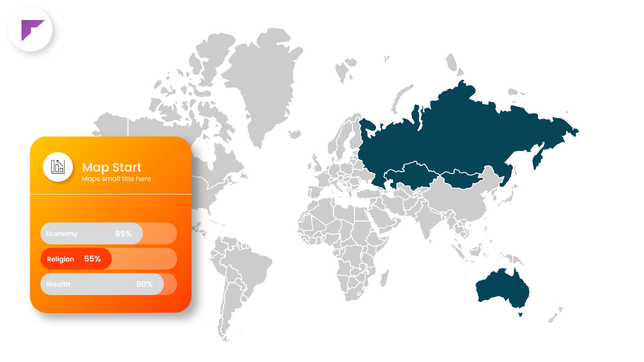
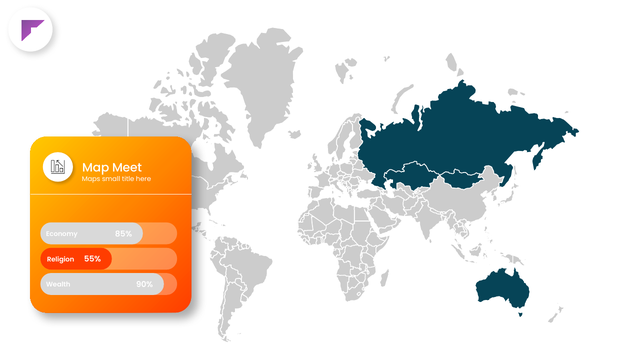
Start: Start -> Meet (127, 168)
